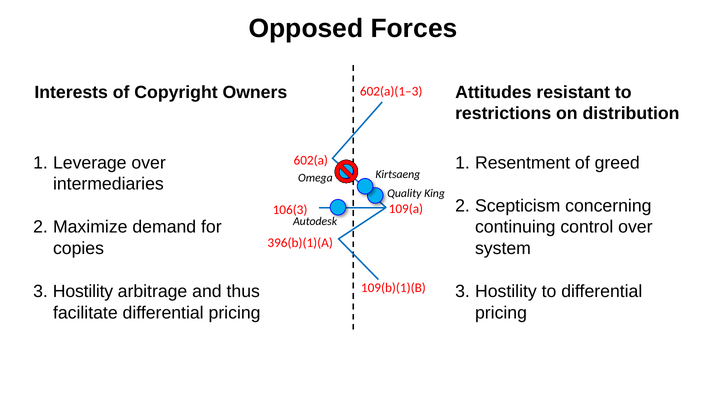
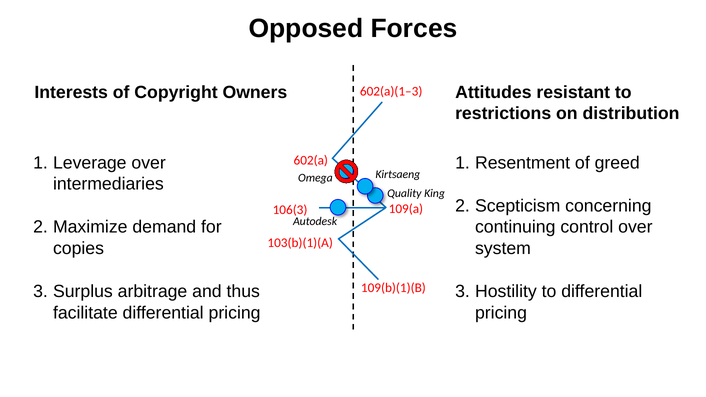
396(b)(1)(A: 396(b)(1)(A -> 103(b)(1)(A (300, 243)
Hostility: Hostility -> Surplus (83, 292)
